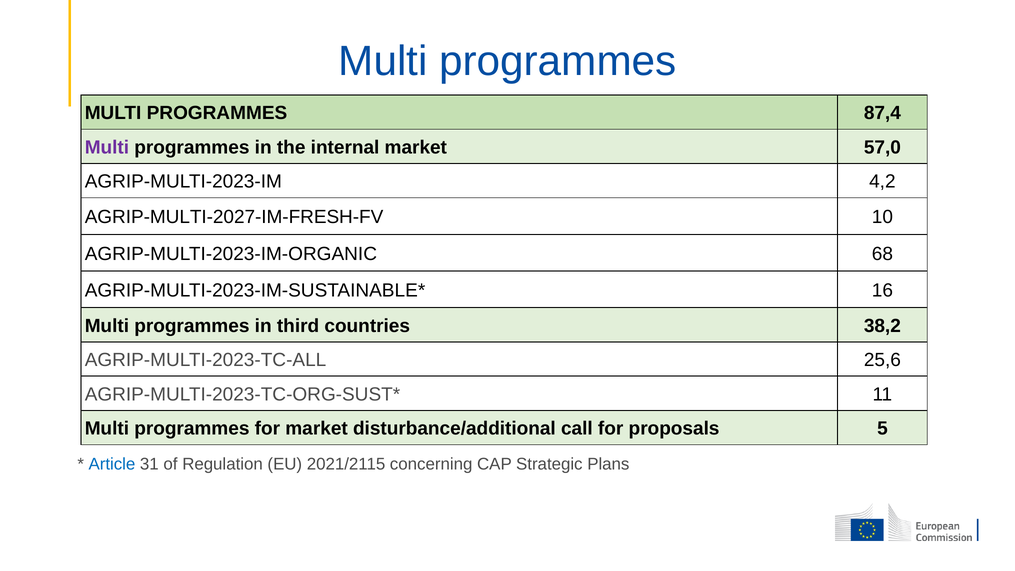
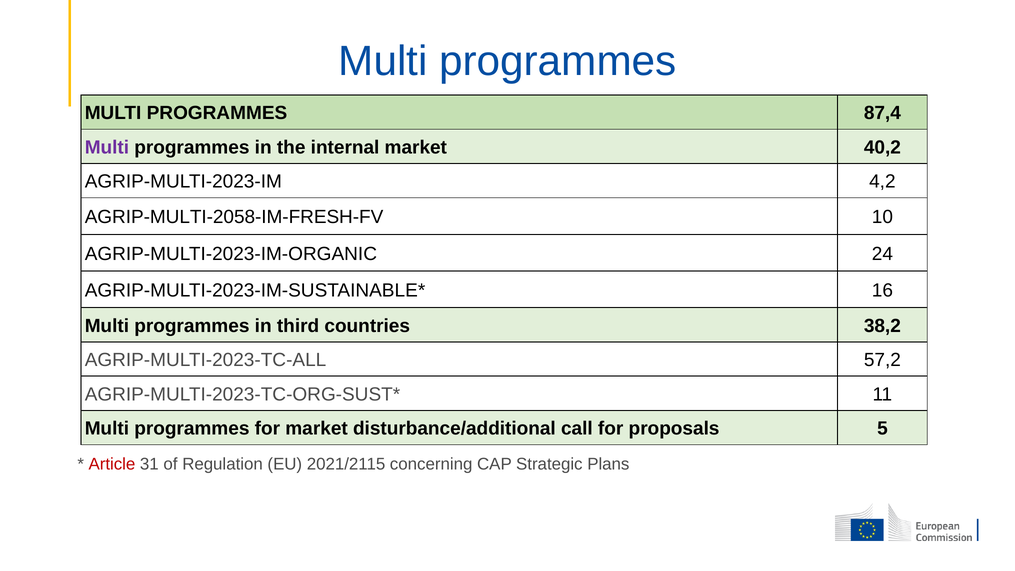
57,0: 57,0 -> 40,2 (882, 147)
AGRIP-MULTI-2027-IM-FRESH-FV: AGRIP-MULTI-2027-IM-FRESH-FV -> AGRIP-MULTI-2058-IM-FRESH-FV (234, 217)
68: 68 -> 24 (882, 254)
25,6: 25,6 -> 57,2 (882, 360)
Article colour: blue -> red (112, 464)
